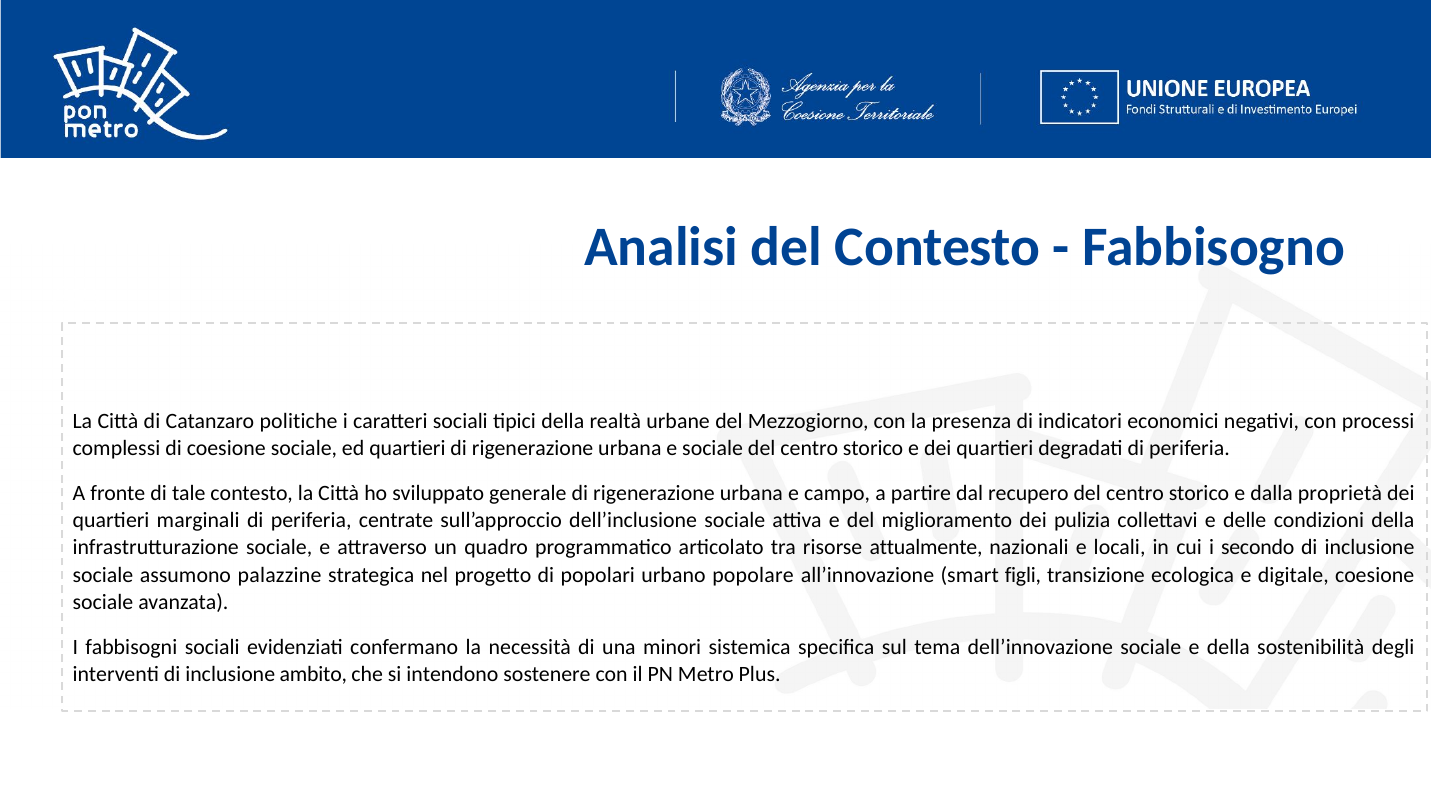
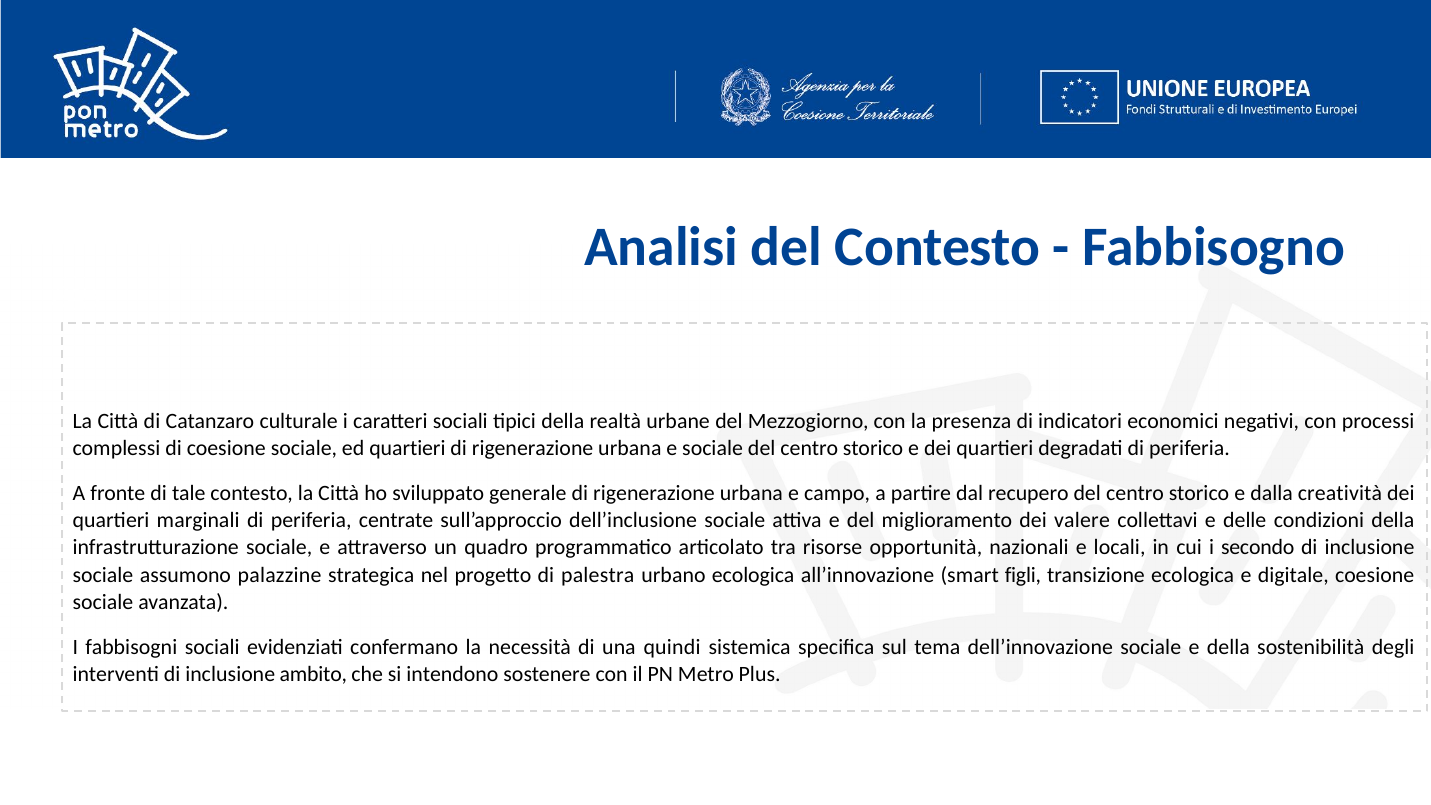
politiche: politiche -> culturale (299, 421)
proprietà: proprietà -> creatività (1340, 493)
pulizia: pulizia -> valere (1082, 521)
attualmente: attualmente -> opportunità (926, 548)
popolari: popolari -> palestra (598, 575)
urbano popolare: popolare -> ecologica (753, 575)
minori: minori -> quindi (672, 647)
